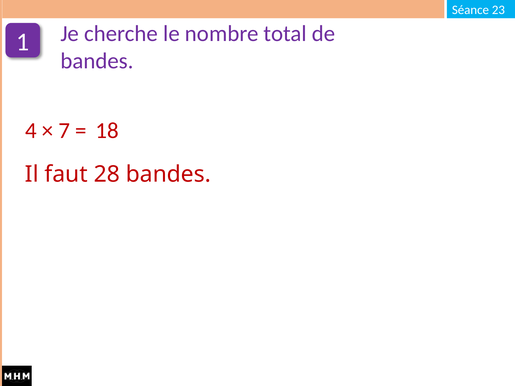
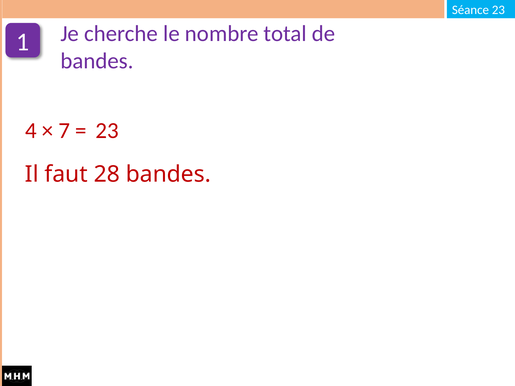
18: 18 -> 23 (107, 131)
